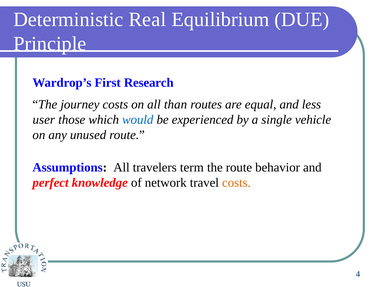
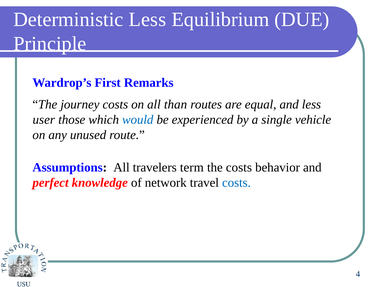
Deterministic Real: Real -> Less (147, 20)
Research: Research -> Remarks (149, 83)
the route: route -> costs (239, 168)
costs colour: orange -> blue (236, 183)
